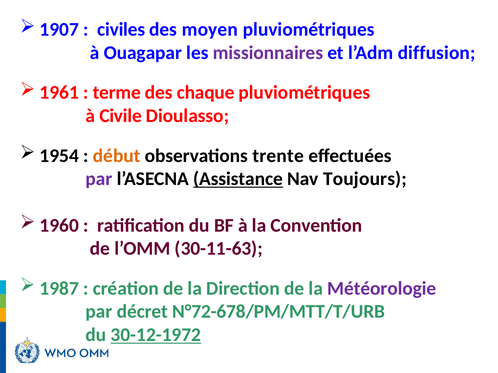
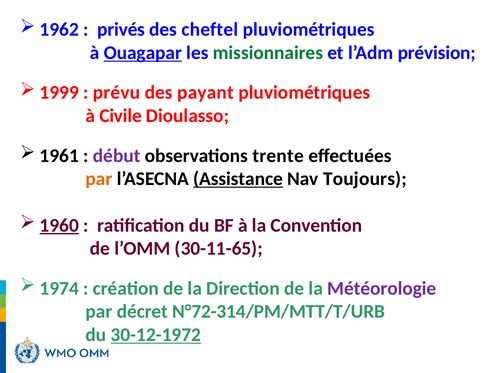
1907: 1907 -> 1962 (59, 30)
civiles: civiles -> privés (121, 30)
moyen: moyen -> cheftel (210, 30)
Ouagapar underline: none -> present (143, 53)
missionnaires colour: purple -> green (268, 53)
diffusion: diffusion -> prévision (437, 53)
1961: 1961 -> 1999 (59, 93)
terme: terme -> prévu (117, 93)
chaque: chaque -> payant (205, 93)
1954: 1954 -> 1961 (59, 156)
début colour: orange -> purple (117, 156)
par colour: purple -> orange (99, 179)
1960 underline: none -> present (59, 226)
30-11-63: 30-11-63 -> 30-11-65 (219, 249)
1987: 1987 -> 1974 (59, 289)
N°72-678/PM/MTT/T/URB: N°72-678/PM/MTT/T/URB -> N°72-314/PM/MTT/T/URB (279, 312)
